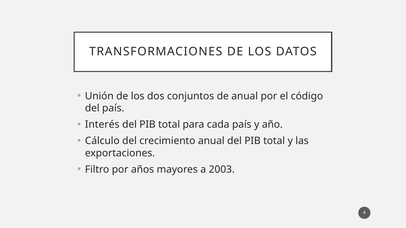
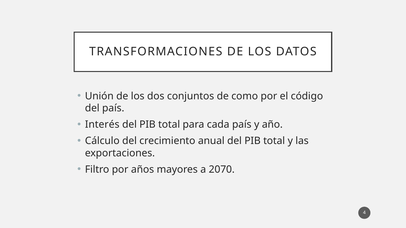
de anual: anual -> como (245, 96)
2003: 2003 -> 2070 (222, 170)
